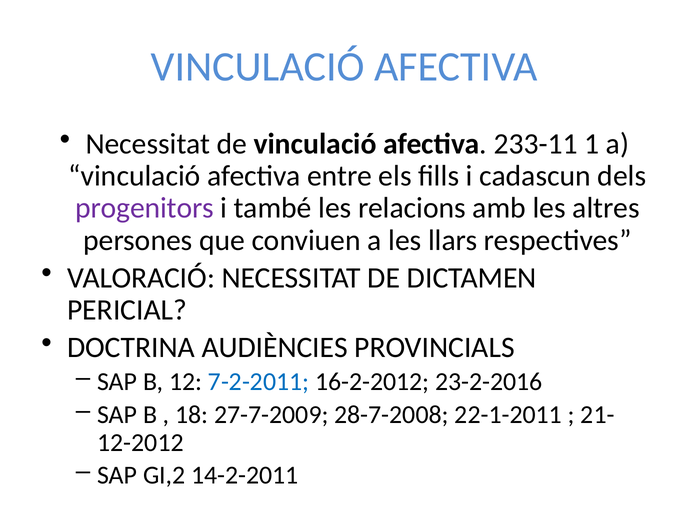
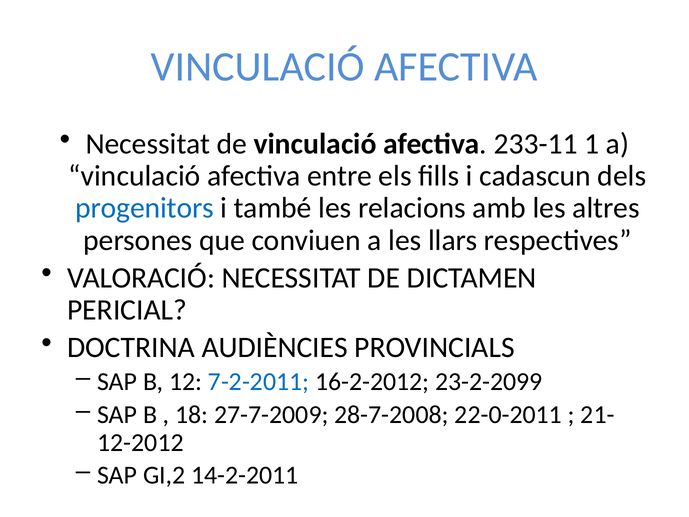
progenitors colour: purple -> blue (145, 208)
23-2-2016: 23-2-2016 -> 23-2-2099 (489, 382)
22-1-2011: 22-1-2011 -> 22-0-2011 (508, 414)
